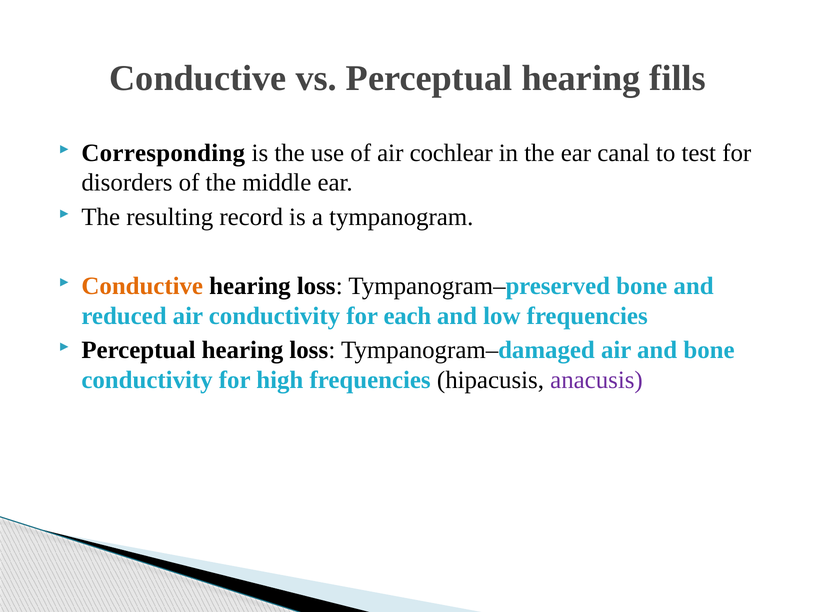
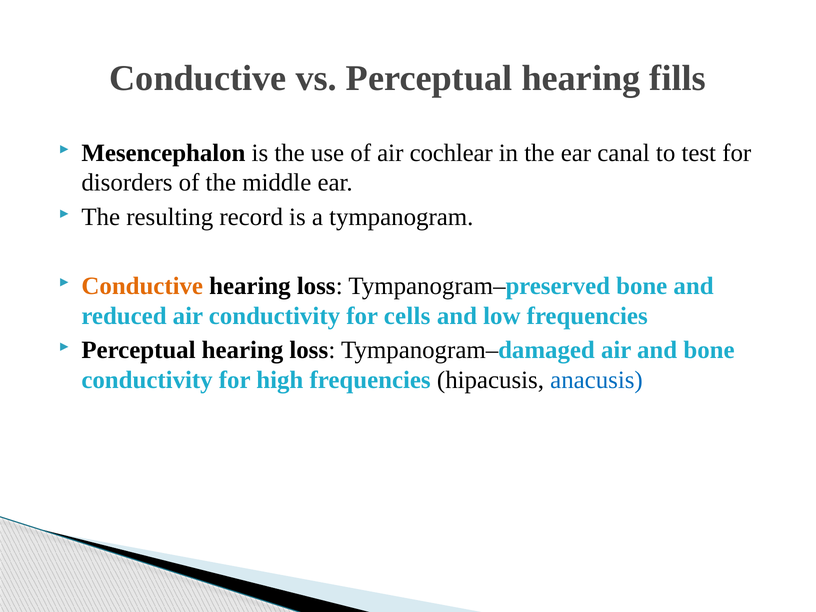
Corresponding: Corresponding -> Mesencephalon (163, 153)
each: each -> cells (407, 316)
anacusis colour: purple -> blue (597, 380)
